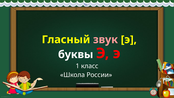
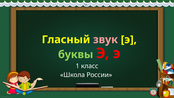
буквы colour: white -> light green (76, 54)
